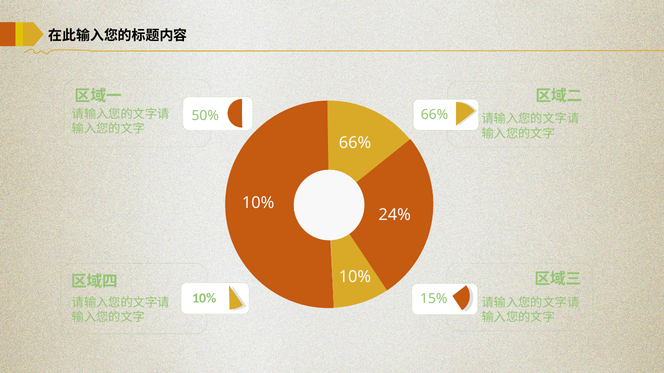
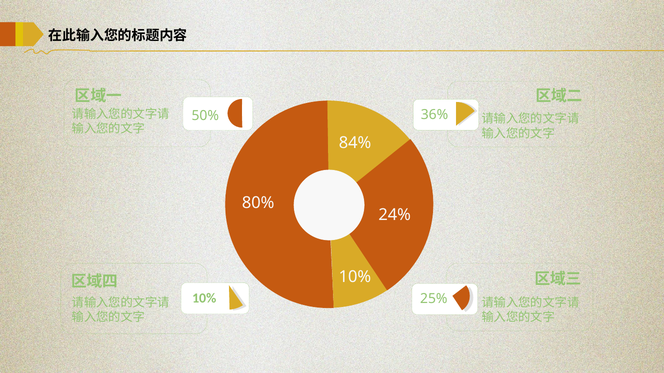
66%: 66% -> 36% (434, 115)
66%: 66% -> 84% (355, 143)
10%: 10% -> 80% (258, 203)
15%: 15% -> 25% (434, 299)
